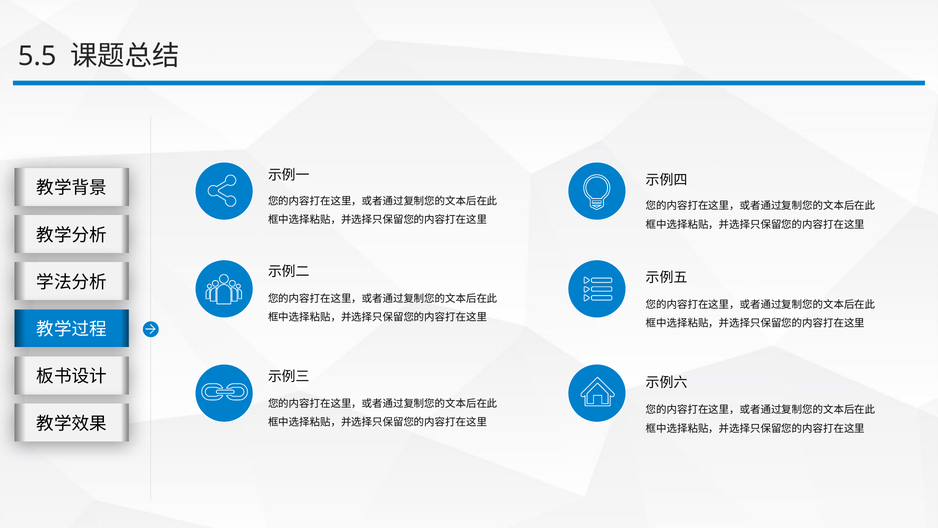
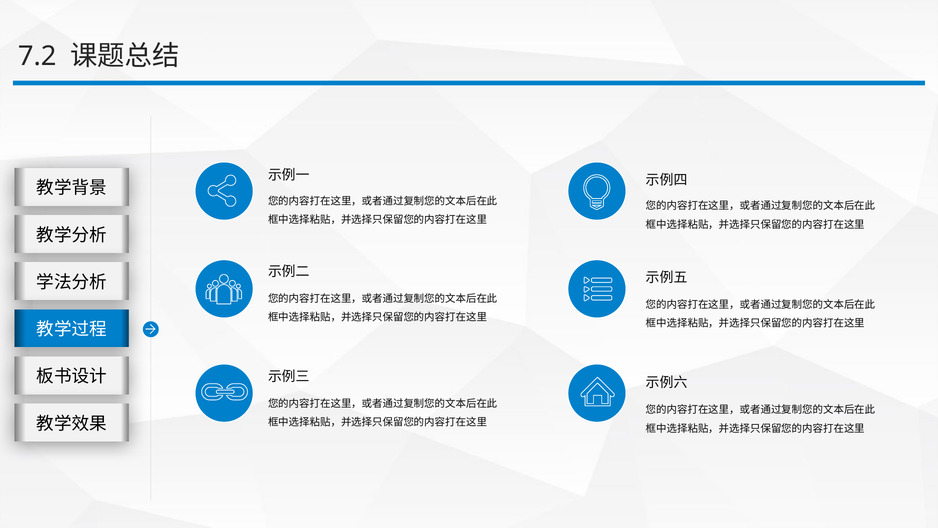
5.5: 5.5 -> 7.2 (37, 56)
